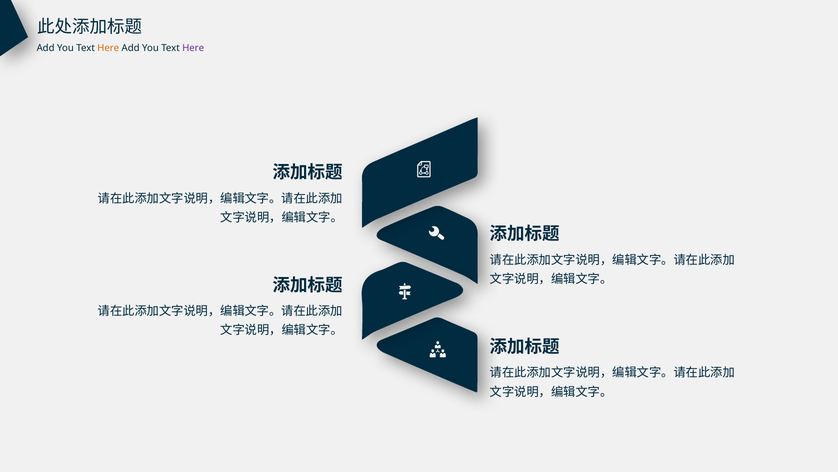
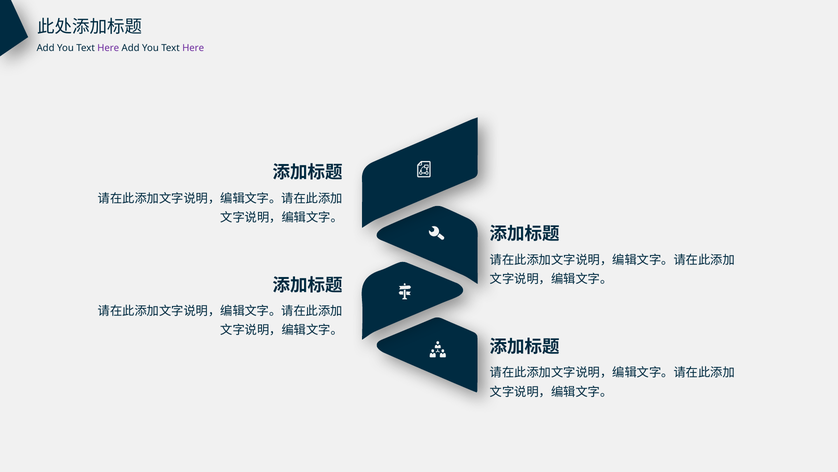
Here colour: orange -> purple (108, 48)
